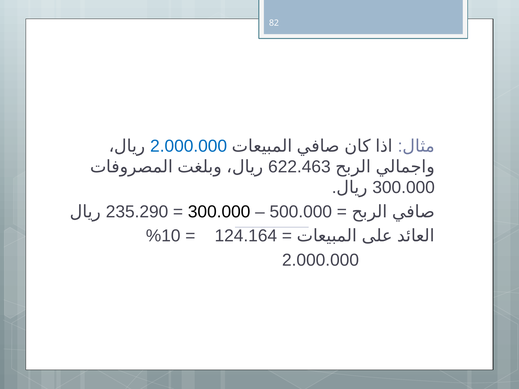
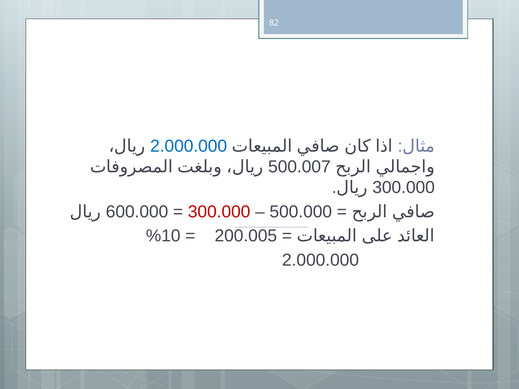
622.463: 622.463 -> 500.007 (299, 167)
235.290: 235.290 -> 600.000 (137, 212)
300.000 colour: black -> red (219, 212)
124.164: 124.164 -> 200.005 (246, 236)
